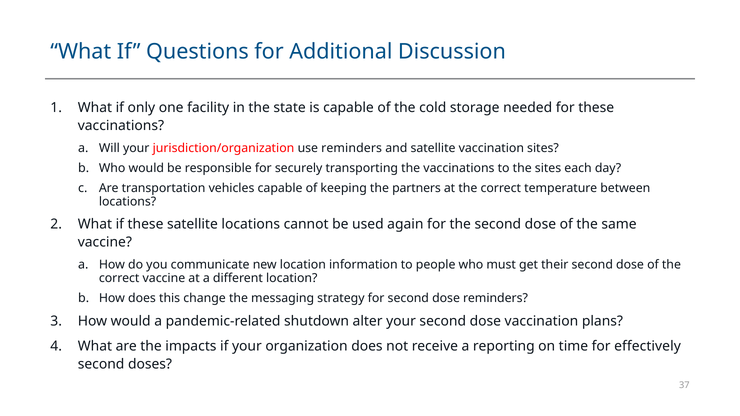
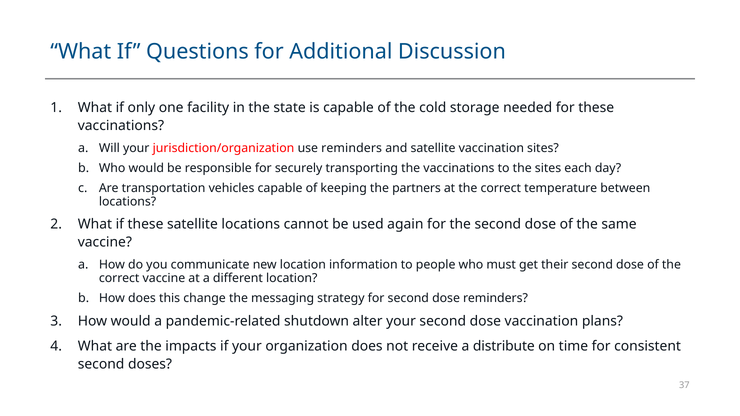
reporting: reporting -> distribute (504, 346)
effectively: effectively -> consistent (648, 346)
